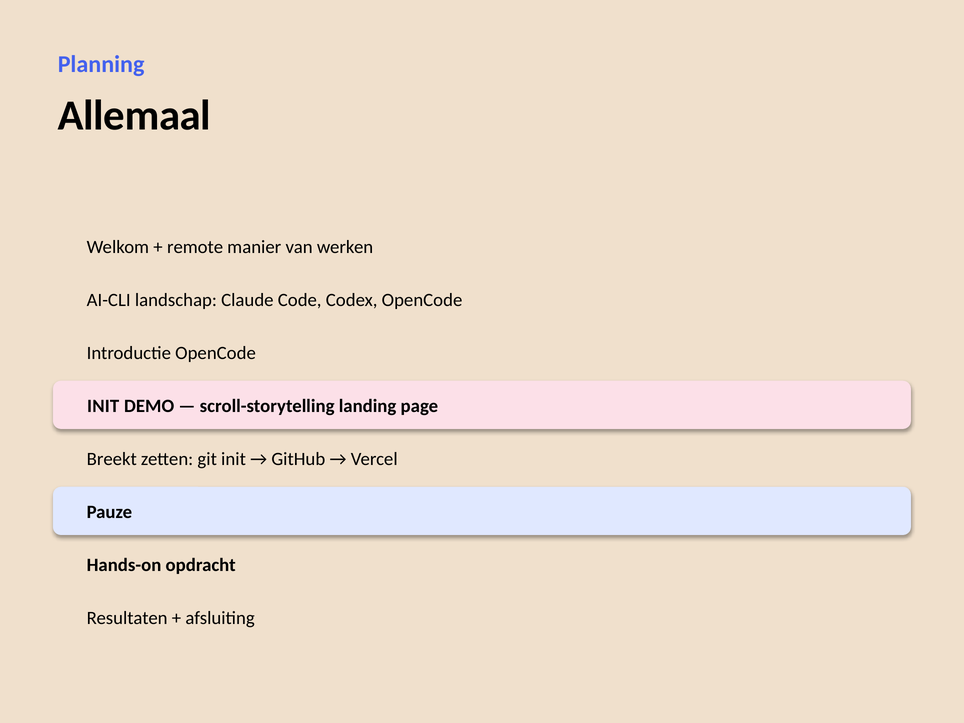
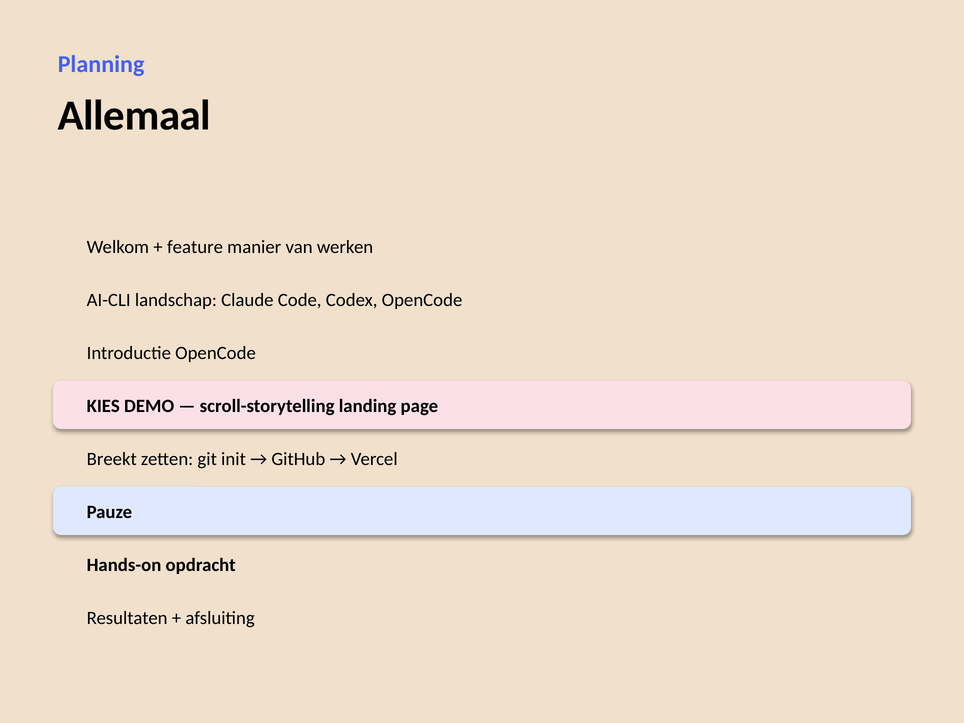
remote: remote -> feature (195, 247)
INIT: INIT -> KIES (103, 406)
